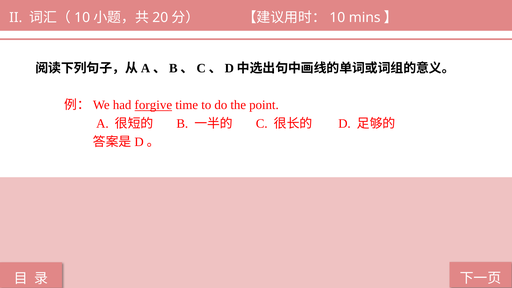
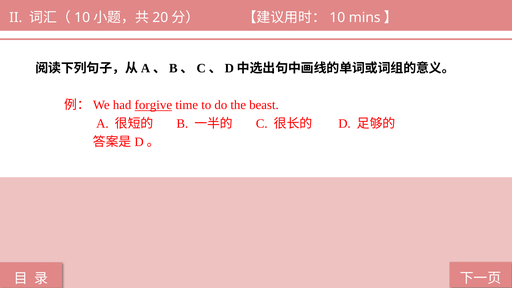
point: point -> beast (264, 105)
